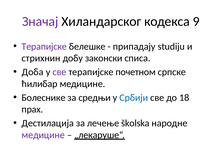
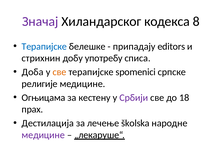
9: 9 -> 8 (196, 21)
Терапијске colour: purple -> blue (44, 47)
studiju: studiju -> editors (171, 47)
законски: законски -> употребу (104, 58)
све colour: purple -> orange (59, 72)
почетном: почетном -> spomenici (136, 72)
ћилибар: ћилибар -> религије (40, 84)
Болеснике: Болеснике -> Огњицама (43, 98)
средњи: средњи -> кестену (95, 98)
Србији colour: blue -> purple (134, 98)
